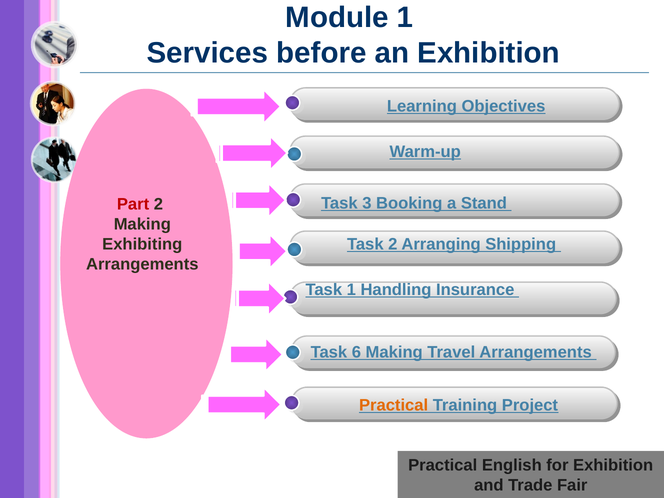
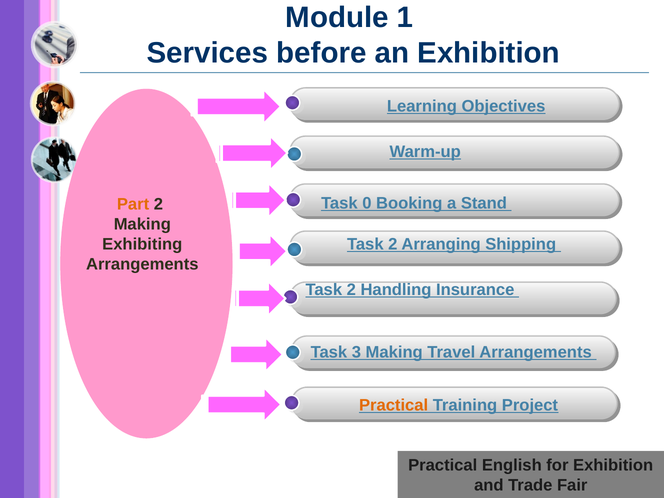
3: 3 -> 0 (367, 203)
Part colour: red -> orange (133, 204)
1: 1 -> 2 (351, 290)
6: 6 -> 3 (356, 352)
